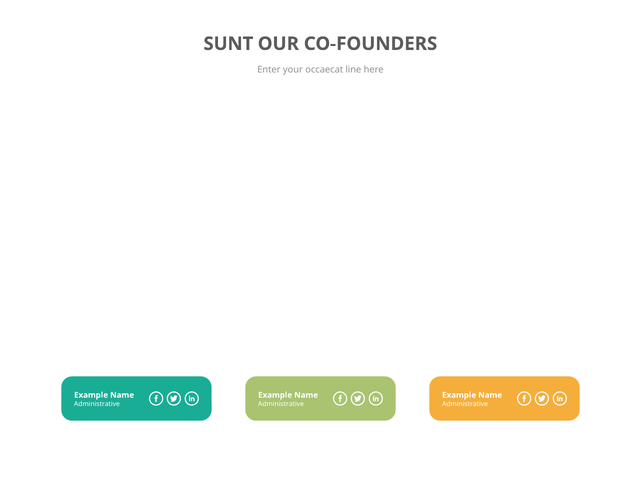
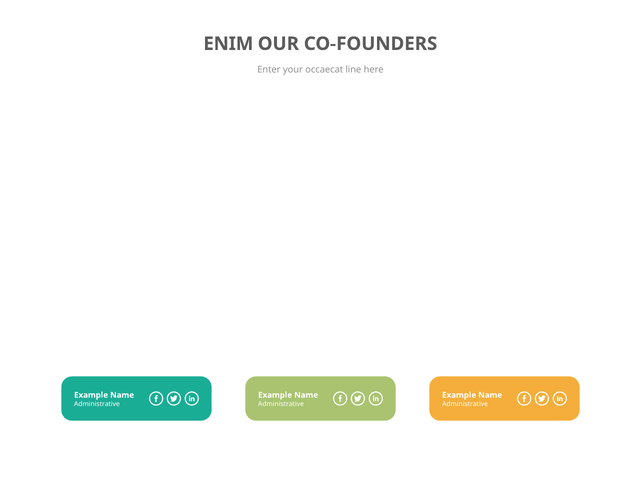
SUNT: SUNT -> ENIM (228, 44)
